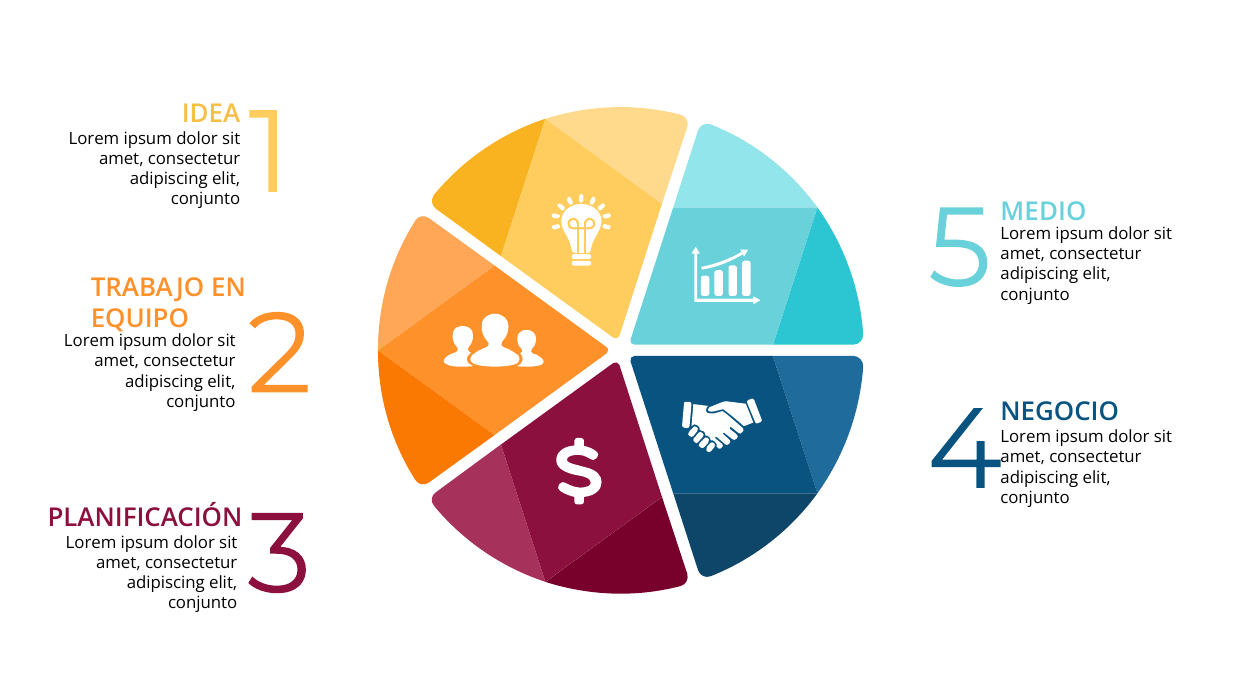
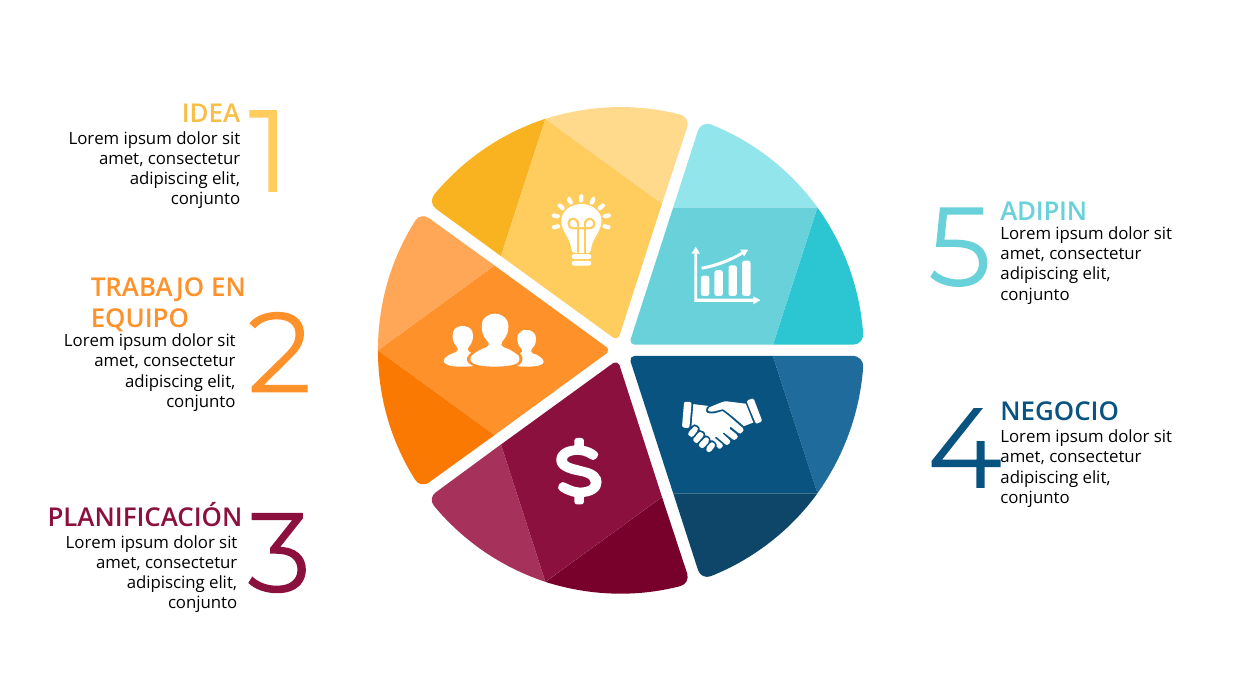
MEDIO: MEDIO -> ADIPIN (1044, 211)
